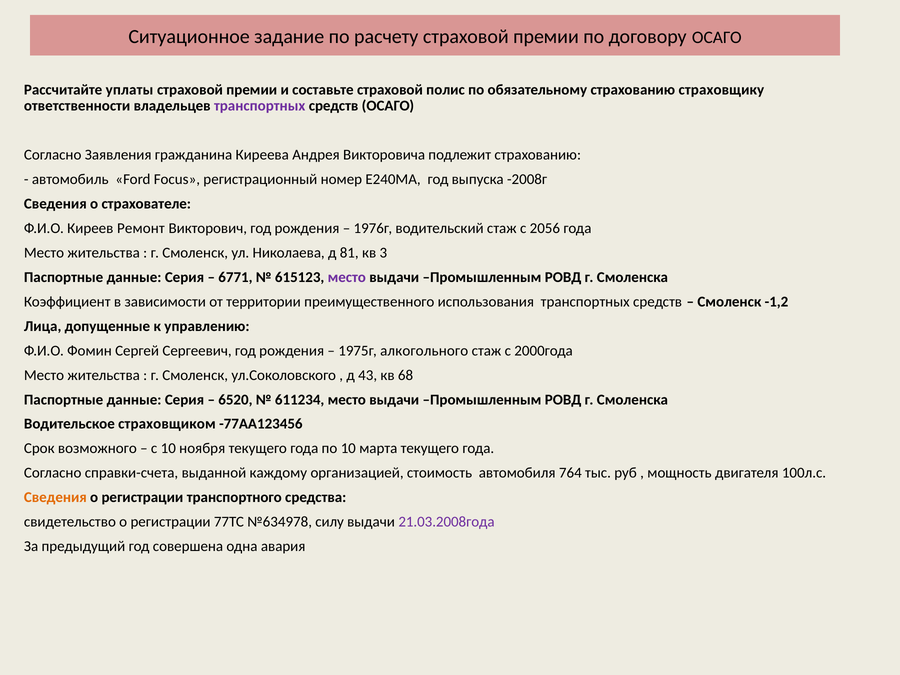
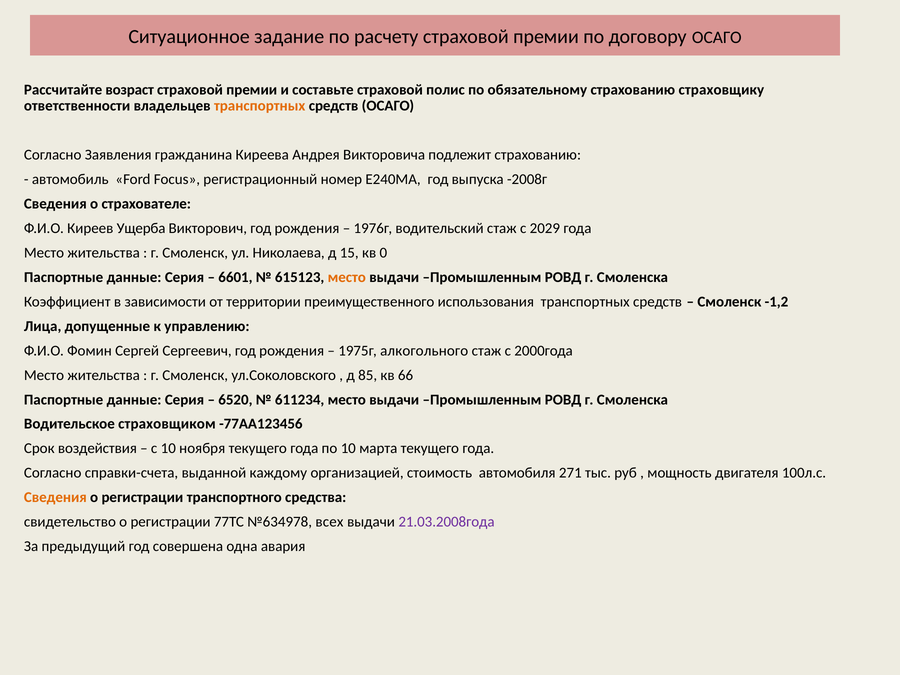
уплаты: уплаты -> возраст (130, 90)
транспортных colour: purple -> orange (260, 106)
Ремонт: Ремонт -> Ущерба (141, 228)
2056: 2056 -> 2029 (545, 228)
81: 81 -> 15 (349, 253)
3: 3 -> 0 (383, 253)
6771: 6771 -> 6601 (235, 277)
место colour: purple -> orange (347, 277)
43: 43 -> 85 (368, 375)
68: 68 -> 66 (406, 375)
возможного: возможного -> воздействия (97, 449)
764: 764 -> 271 (570, 473)
силу: силу -> всех (329, 522)
